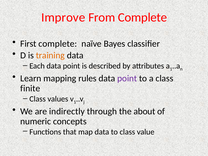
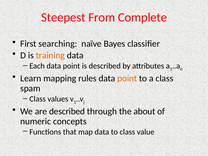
Improve: Improve -> Steepest (63, 17)
First complete: complete -> searching (58, 44)
point colour: purple -> orange (127, 78)
finite: finite -> spam (30, 88)
are indirectly: indirectly -> described (67, 111)
